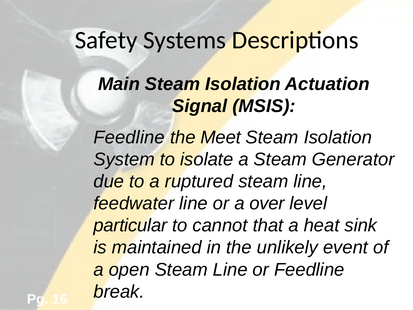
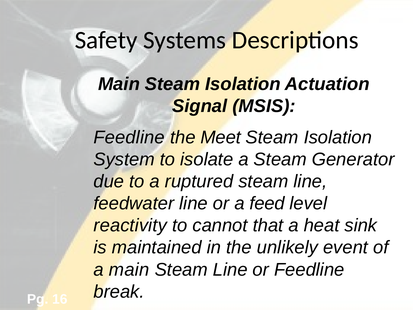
over: over -> feed (267, 203)
particular: particular -> reactivity (130, 225)
a open: open -> main (129, 269)
